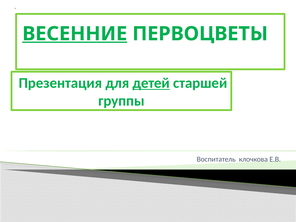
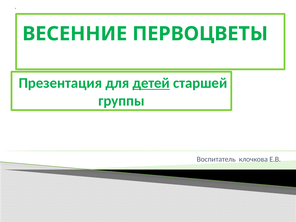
ВЕСЕННИЕ underline: present -> none (75, 34)
